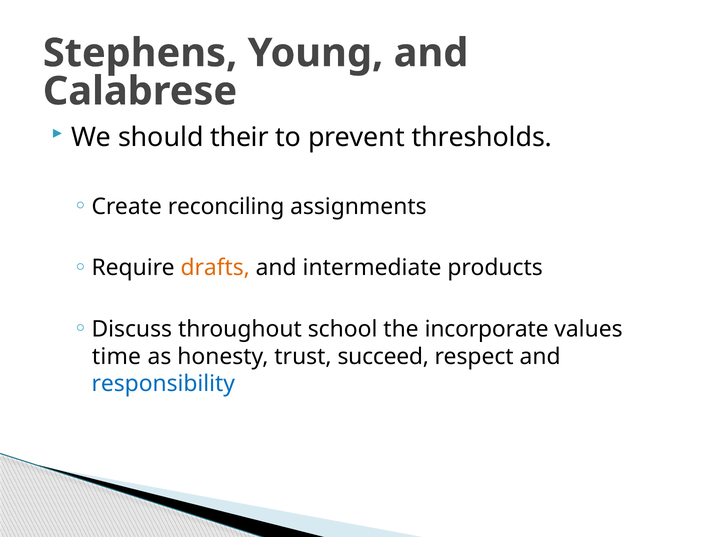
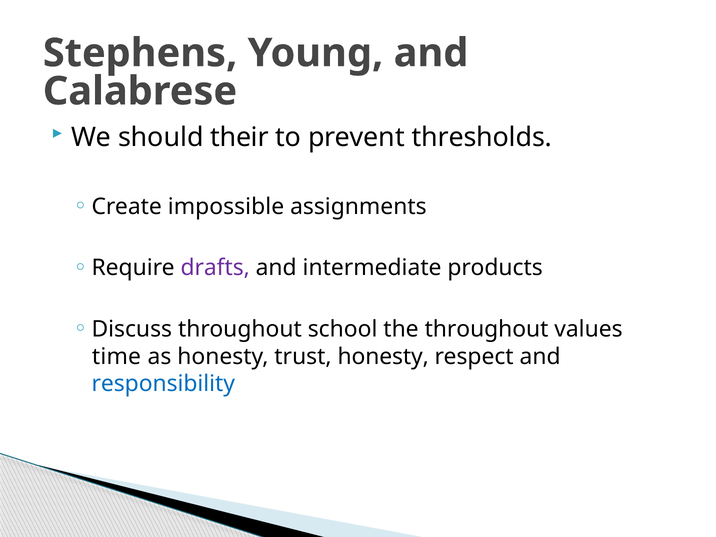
reconciling: reconciling -> impossible (226, 207)
drafts colour: orange -> purple (215, 268)
the incorporate: incorporate -> throughout (487, 329)
trust succeed: succeed -> honesty (383, 357)
